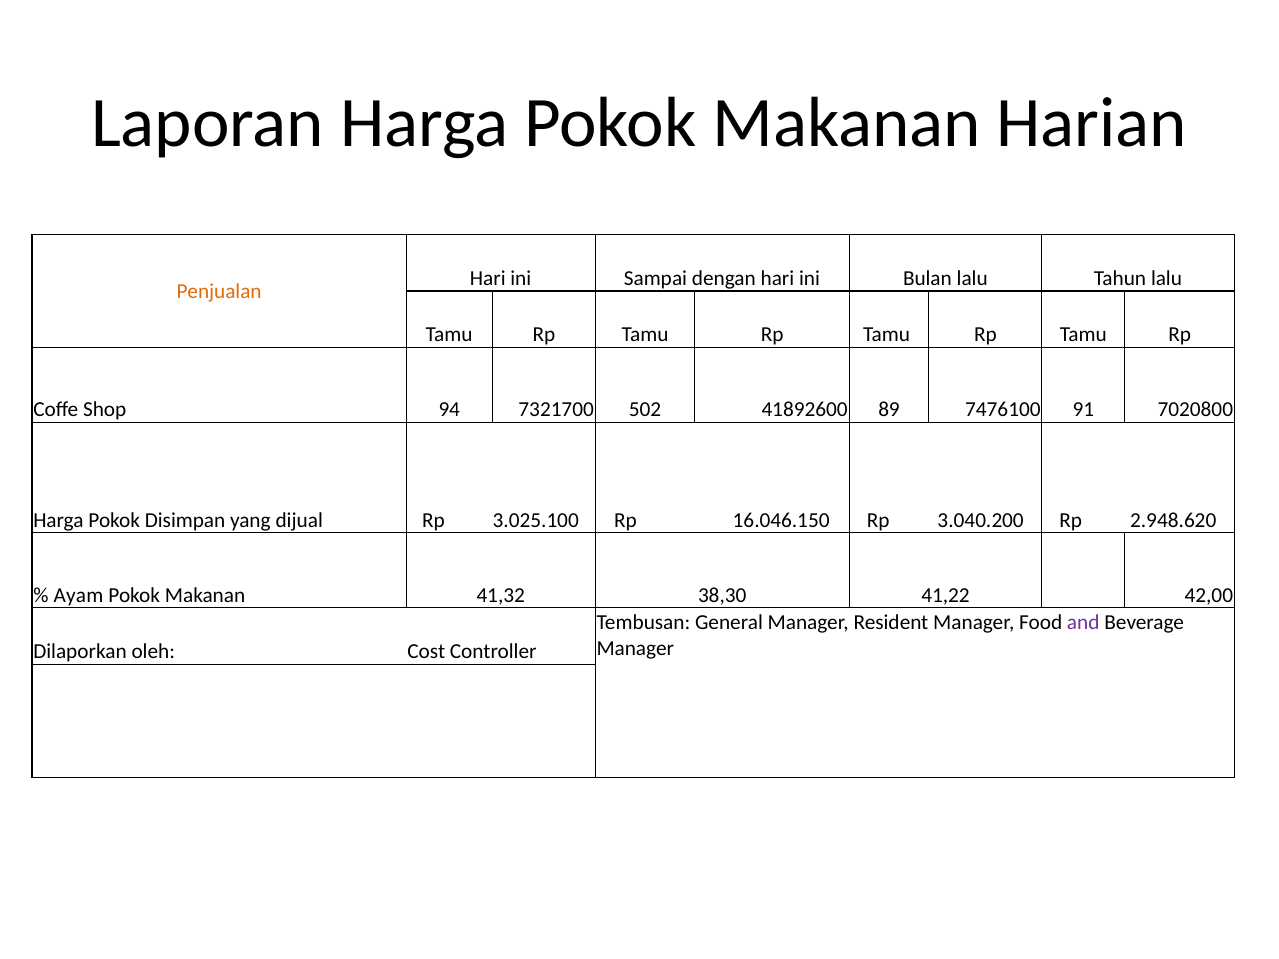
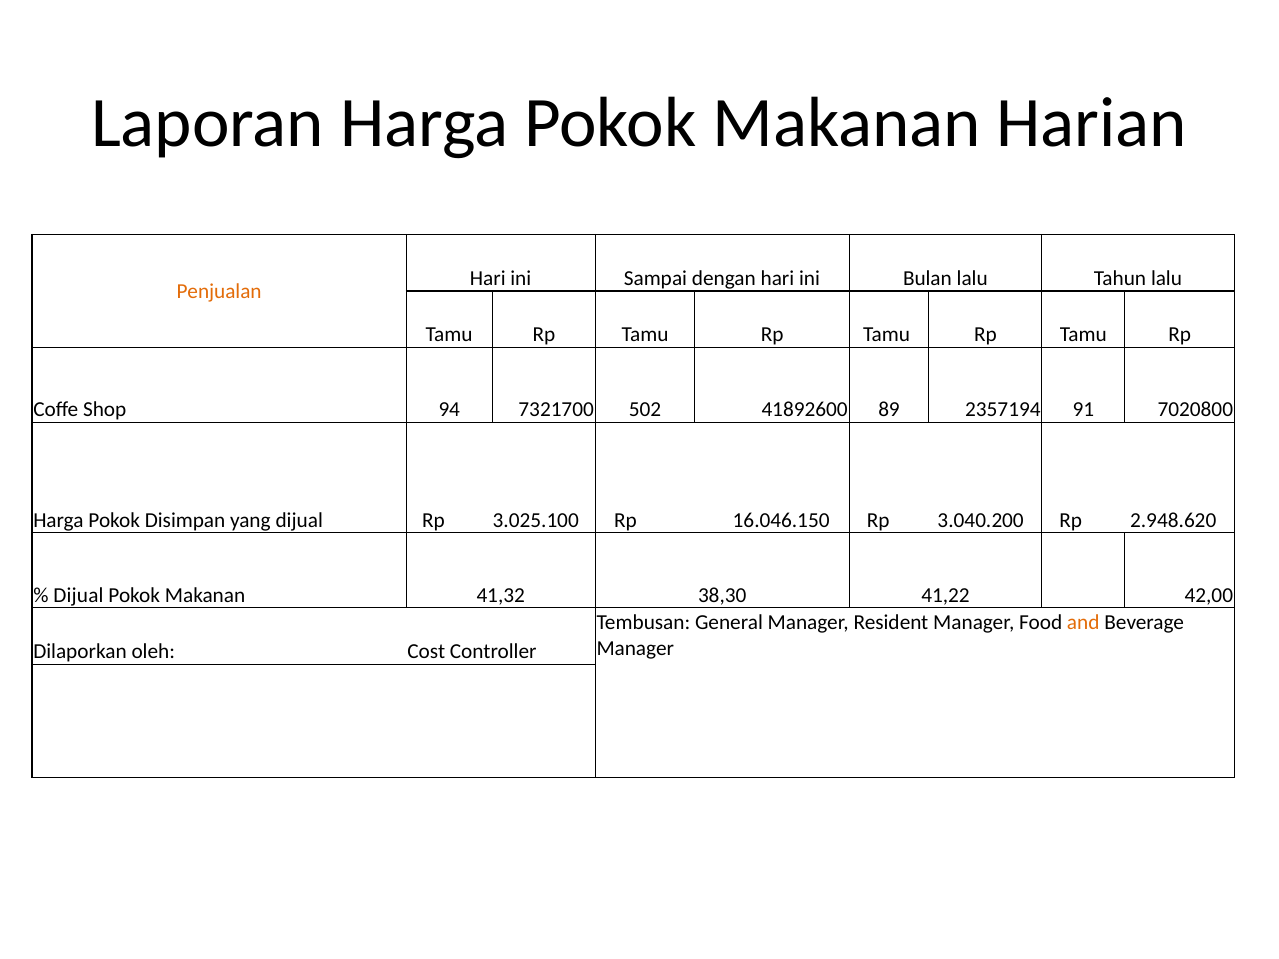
7476100: 7476100 -> 2357194 (1003, 410)
Ayam: Ayam -> Dijual (78, 595)
and colour: purple -> orange (1083, 623)
